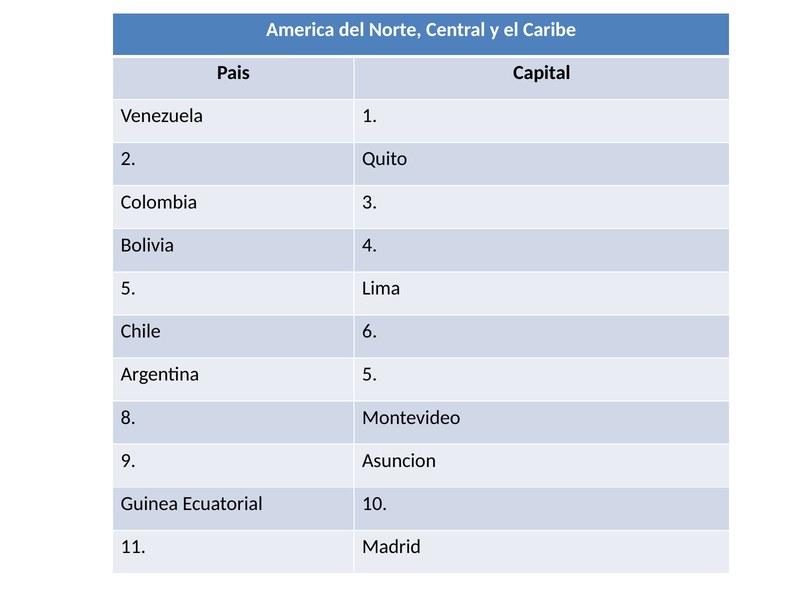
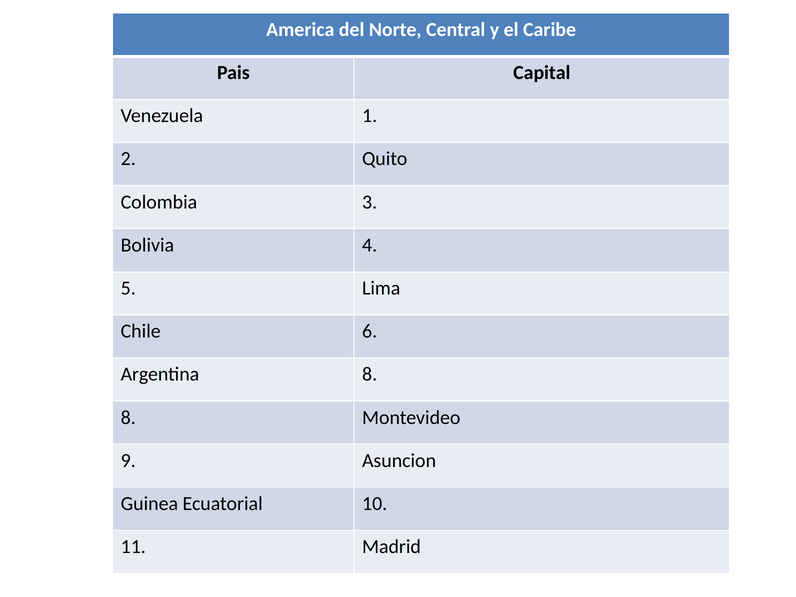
Argentina 5: 5 -> 8 (370, 374)
